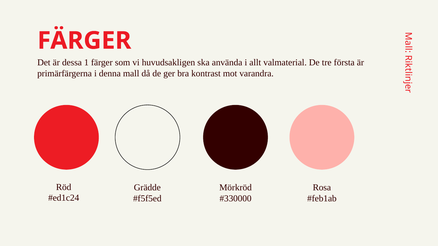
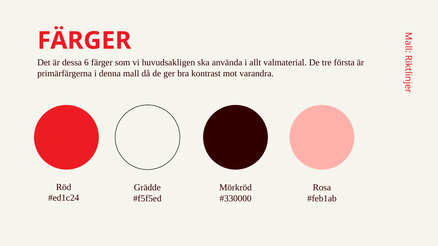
1: 1 -> 6 (86, 63)
